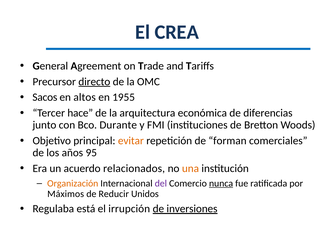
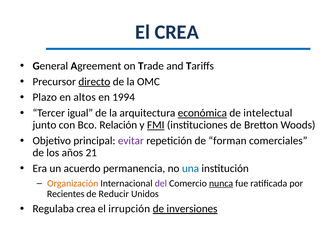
Sacos: Sacos -> Plazo (45, 98)
1955: 1955 -> 1994 (124, 98)
hace: hace -> igual (80, 113)
económica underline: none -> present (202, 113)
diferencias: diferencias -> intelectual (268, 113)
Durante: Durante -> Relación (118, 125)
FMI underline: none -> present (156, 125)
evitar colour: orange -> purple (131, 141)
95: 95 -> 21 (91, 153)
relacionados: relacionados -> permanencia (134, 169)
una colour: orange -> blue (190, 169)
Máximos: Máximos -> Recientes (66, 194)
Regulaba está: está -> crea (86, 209)
